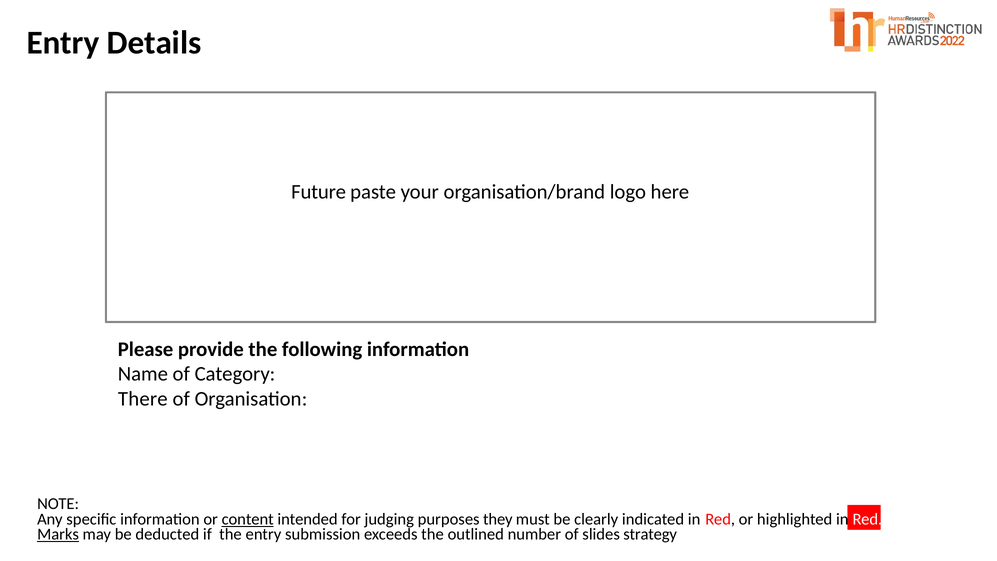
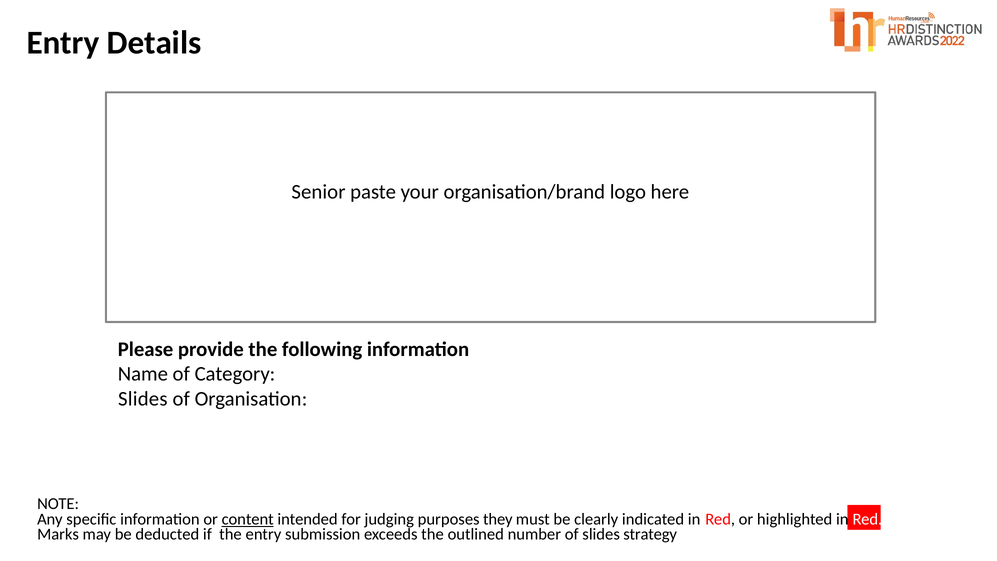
Future: Future -> Senior (318, 192)
There: There -> Slides (143, 399)
Marks underline: present -> none (58, 534)
